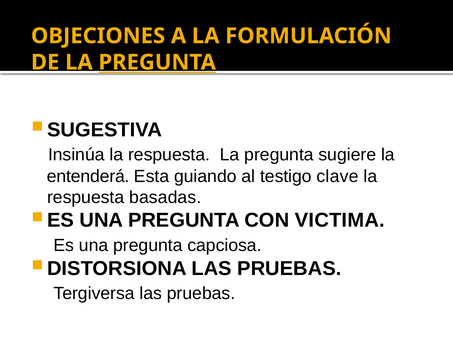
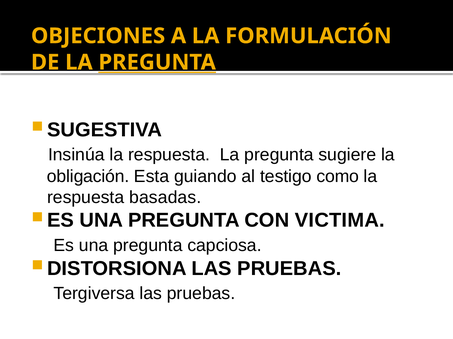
entenderá: entenderá -> obligación (88, 177)
clave: clave -> como (338, 177)
